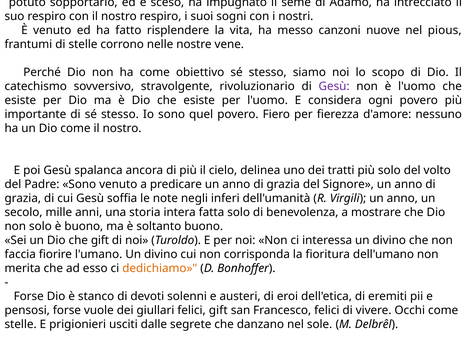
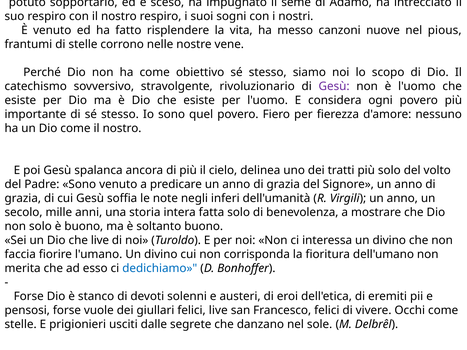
che gift: gift -> live (100, 240)
dedichiamo colour: orange -> blue (160, 269)
felici gift: gift -> live (218, 311)
